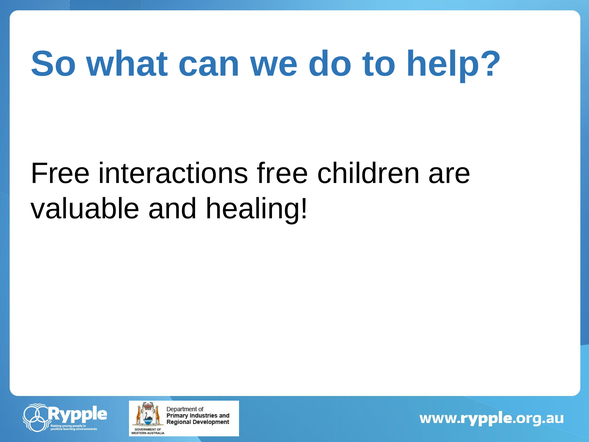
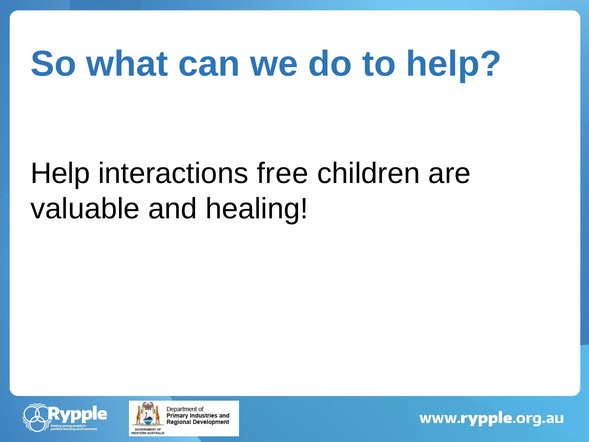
Free: Free -> Help (60, 173)
